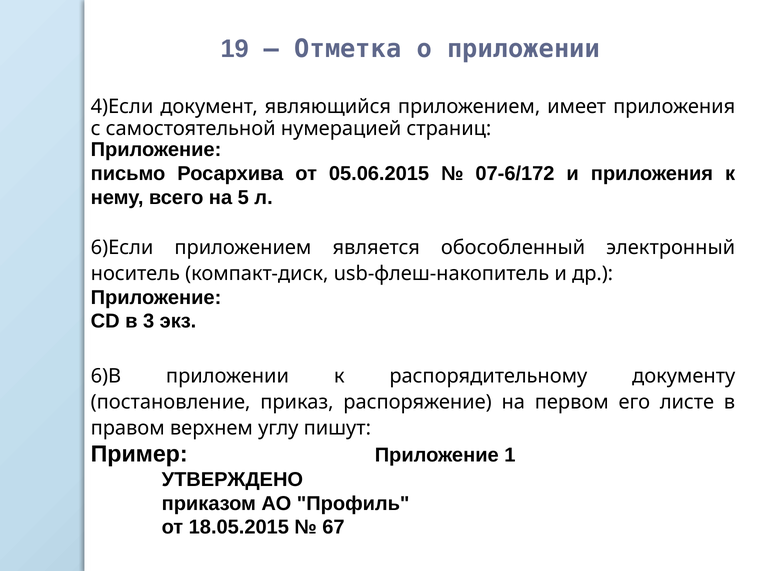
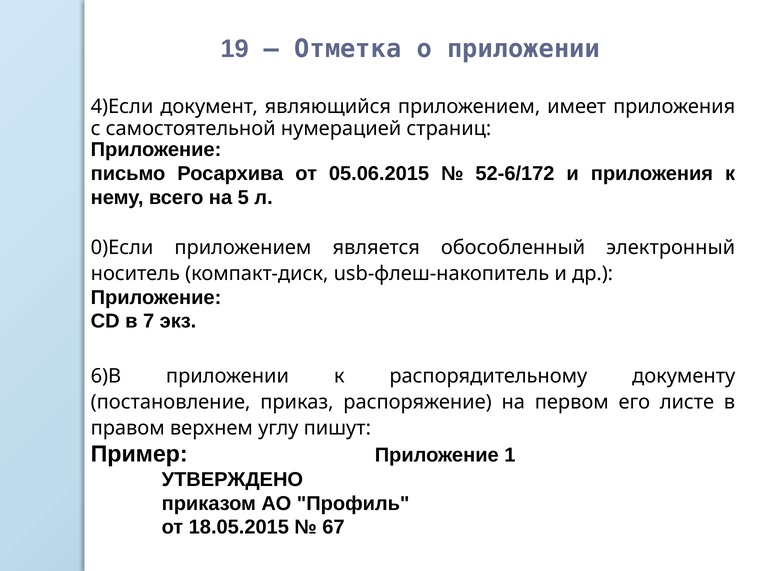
07-6/172: 07-6/172 -> 52-6/172 (515, 174)
6)Если: 6)Если -> 0)Если (122, 248)
3: 3 -> 7 (149, 321)
